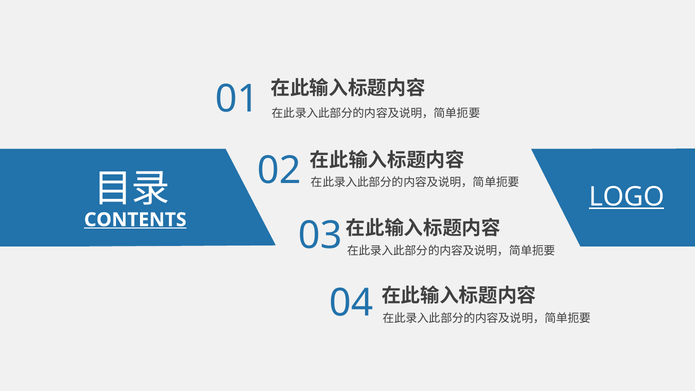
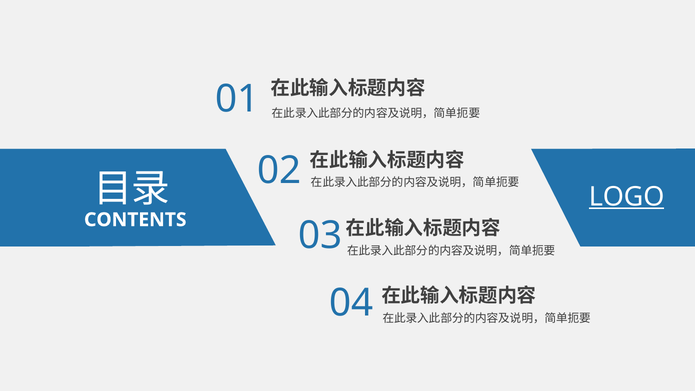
CONTENTS underline: present -> none (135, 220)
